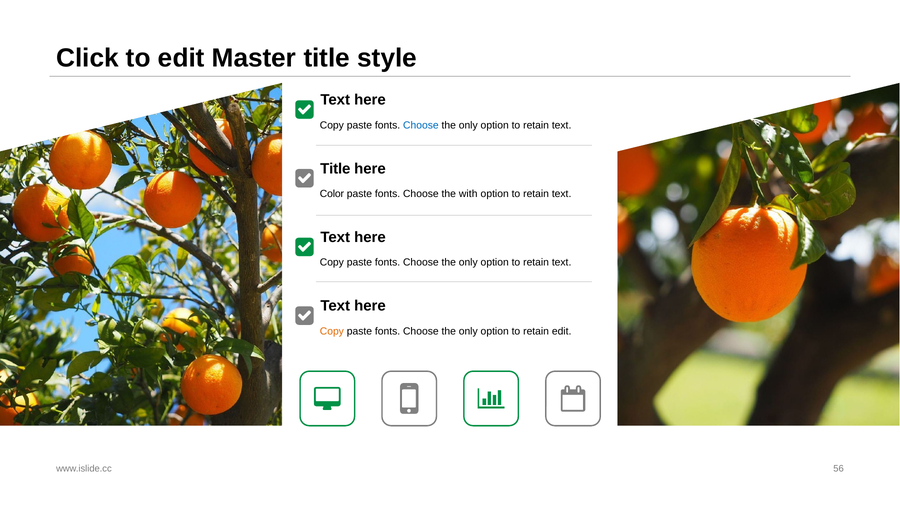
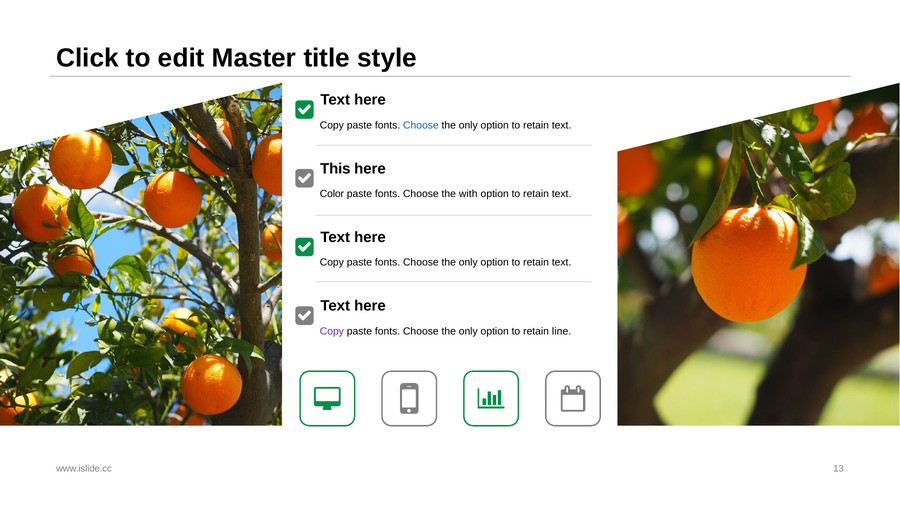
Title: Title -> This (335, 169)
Copy colour: orange -> purple (332, 331)
retain edit: edit -> line (562, 331)
56: 56 -> 13 (839, 469)
